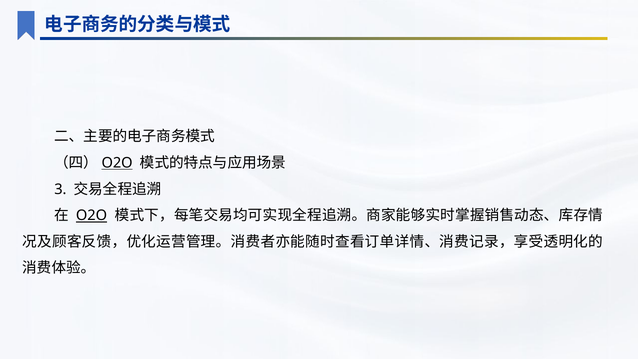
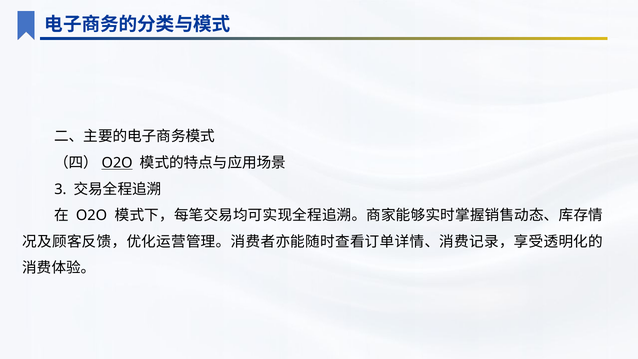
O2O underline: present -> none (92, 215)
